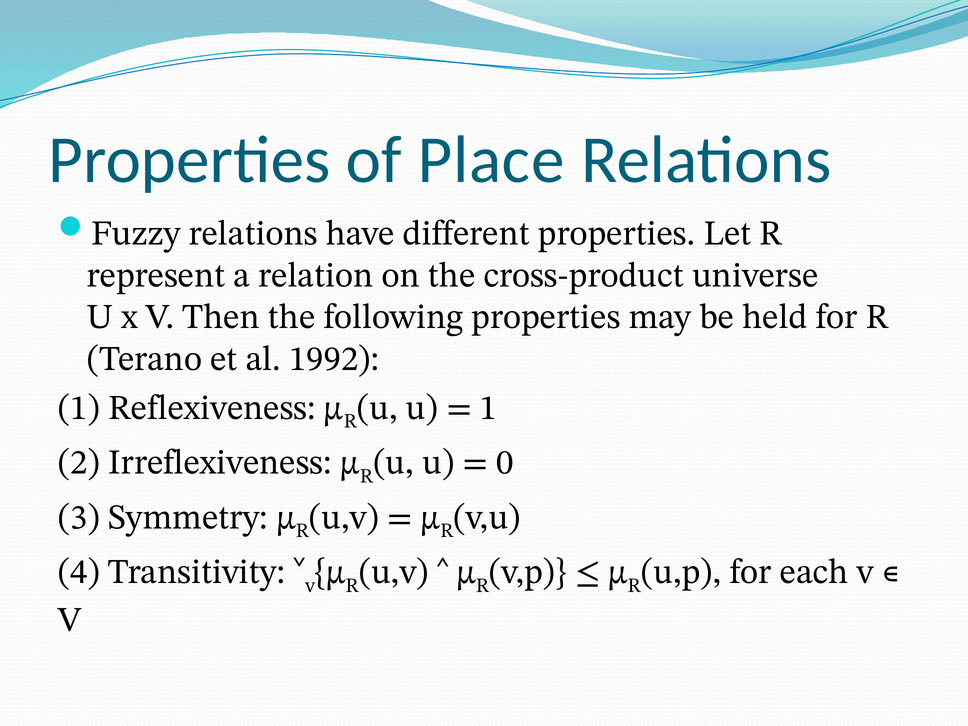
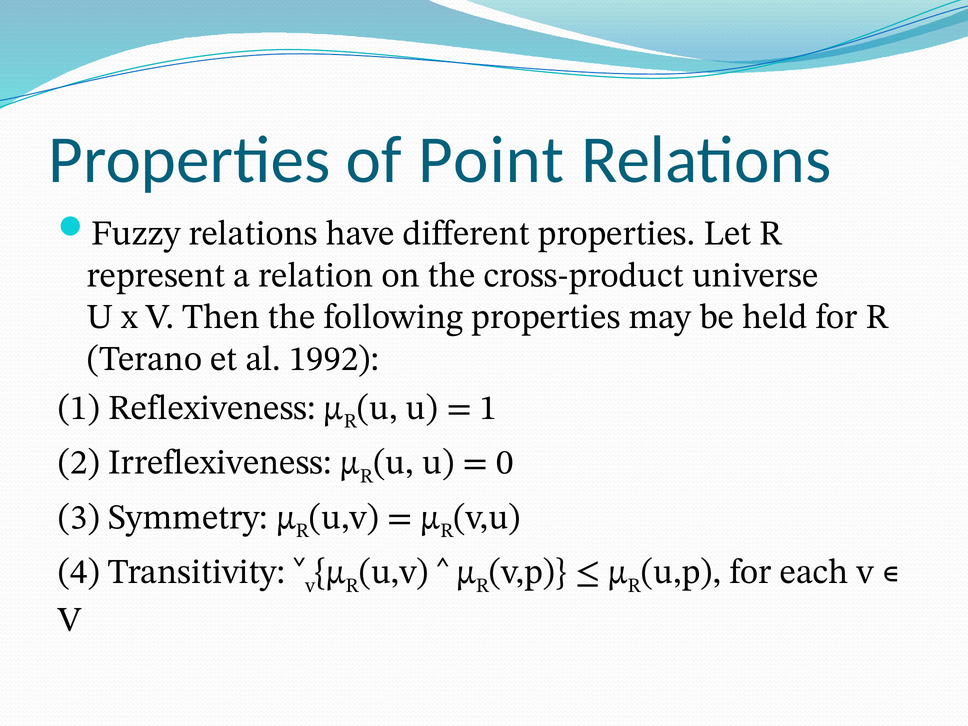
Place: Place -> Point (491, 160)
